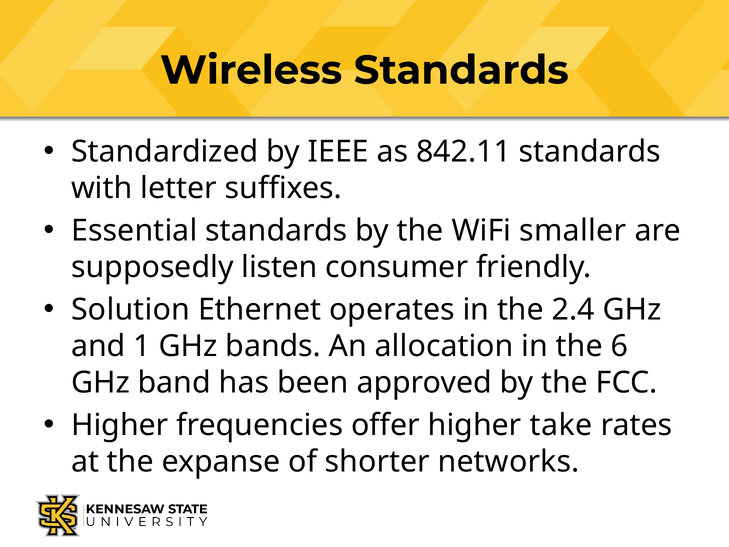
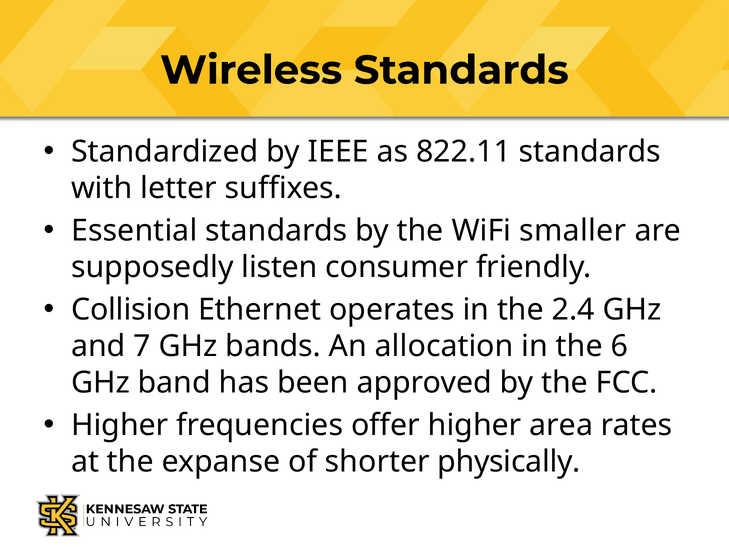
842.11: 842.11 -> 822.11 (464, 152)
Solution: Solution -> Collision (131, 310)
1: 1 -> 7 (142, 346)
take: take -> area (561, 425)
networks: networks -> physically (509, 461)
